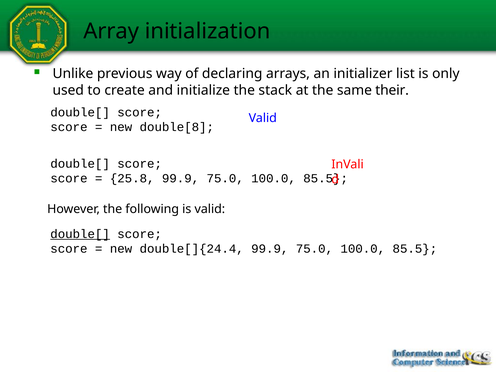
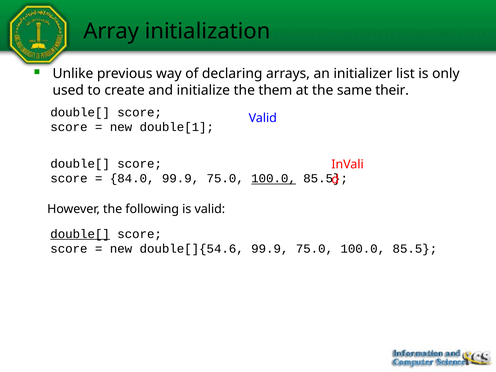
stack: stack -> them (275, 90)
double[8: double[8 -> double[1 (177, 127)
25.8: 25.8 -> 84.0 (132, 179)
100.0 underline: none -> present (274, 179)
double[]{24.4: double[]{24.4 -> double[]{54.6 (192, 249)
